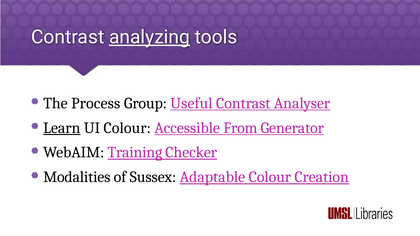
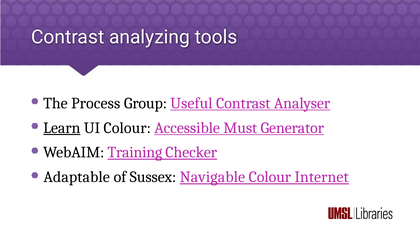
analyzing underline: present -> none (150, 37)
From: From -> Must (240, 128)
Modalities: Modalities -> Adaptable (77, 177)
Adaptable: Adaptable -> Navigable (212, 177)
Creation: Creation -> Internet (322, 177)
